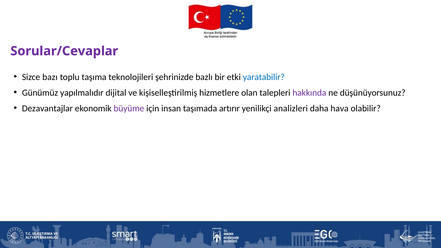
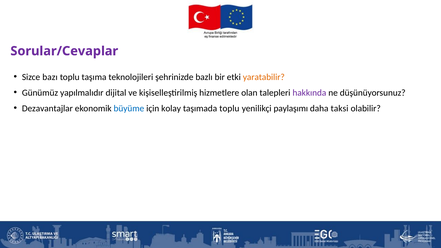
yaratabilir colour: blue -> orange (264, 77)
büyüme colour: purple -> blue (129, 108)
insan: insan -> kolay (171, 108)
taşımada artırır: artırır -> toplu (229, 108)
analizleri: analizleri -> paylaşımı (291, 108)
hava: hava -> taksi (340, 108)
